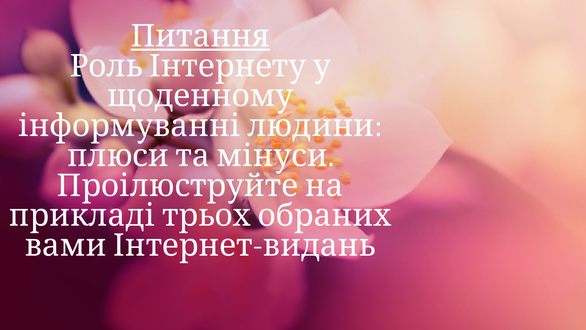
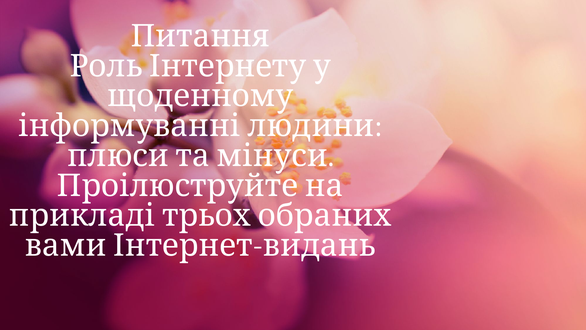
Питання underline: present -> none (200, 36)
